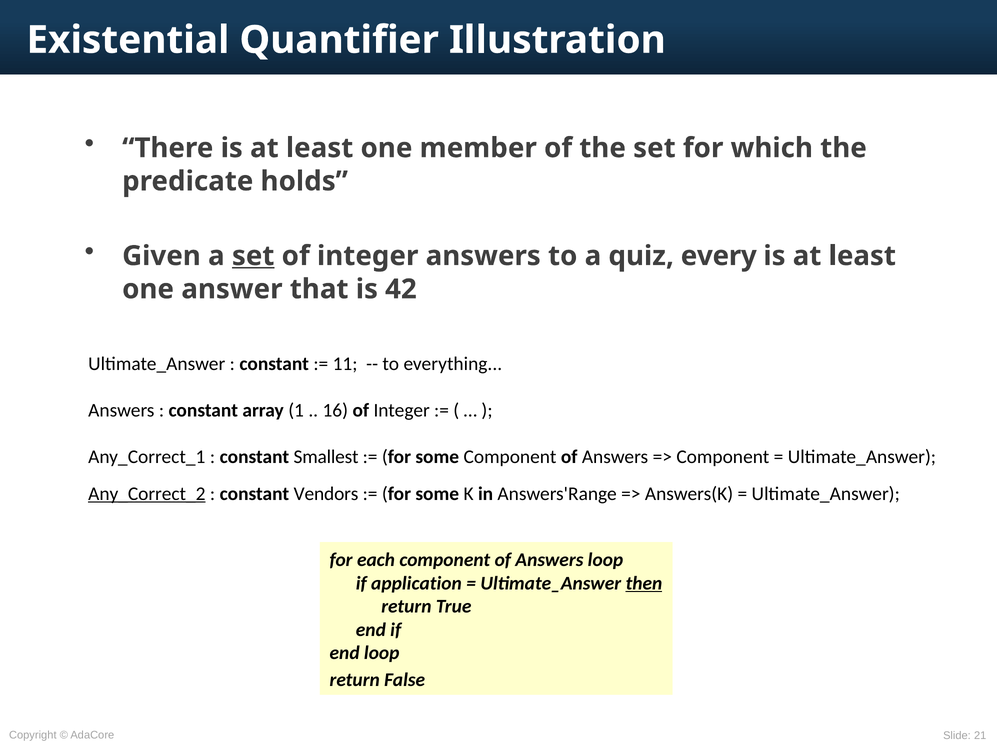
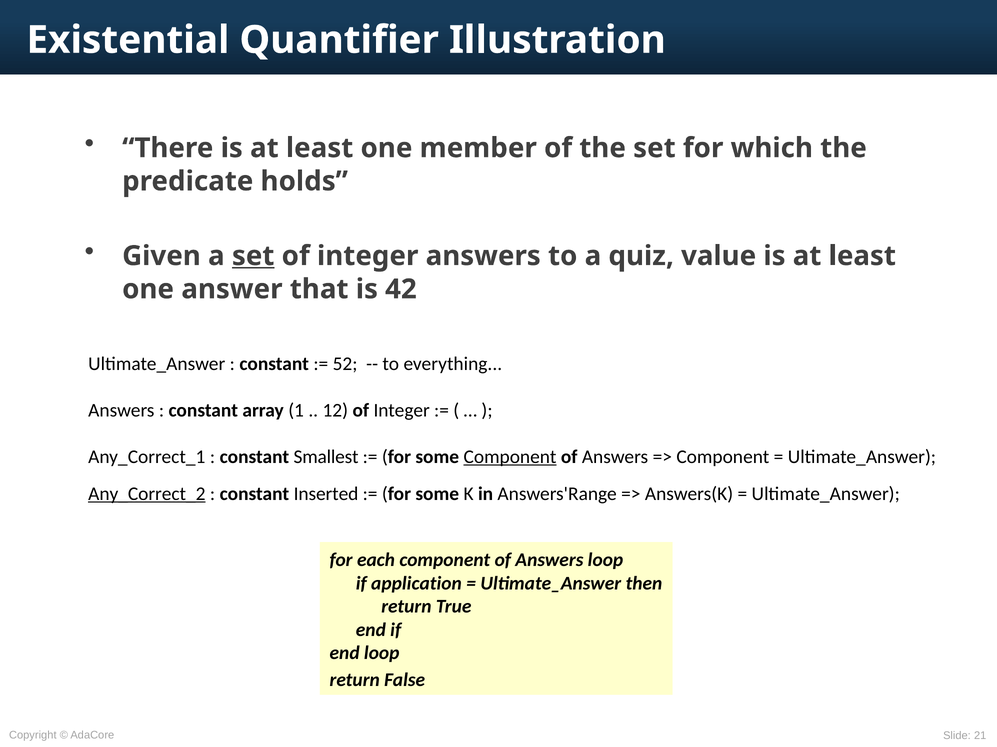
every: every -> value (719, 256)
11: 11 -> 52 (345, 364)
16: 16 -> 12 (335, 411)
Component underline: none -> present (510, 457)
Vendors: Vendors -> Inserted (326, 494)
then underline: present -> none (644, 584)
